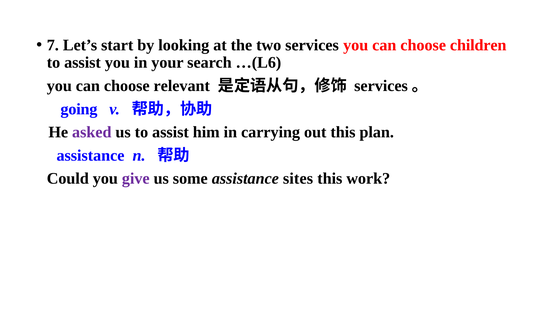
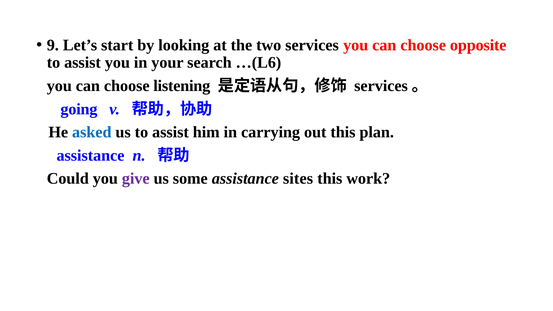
7: 7 -> 9 (53, 45)
children: children -> opposite (478, 45)
relevant: relevant -> listening (182, 86)
asked colour: purple -> blue (92, 132)
